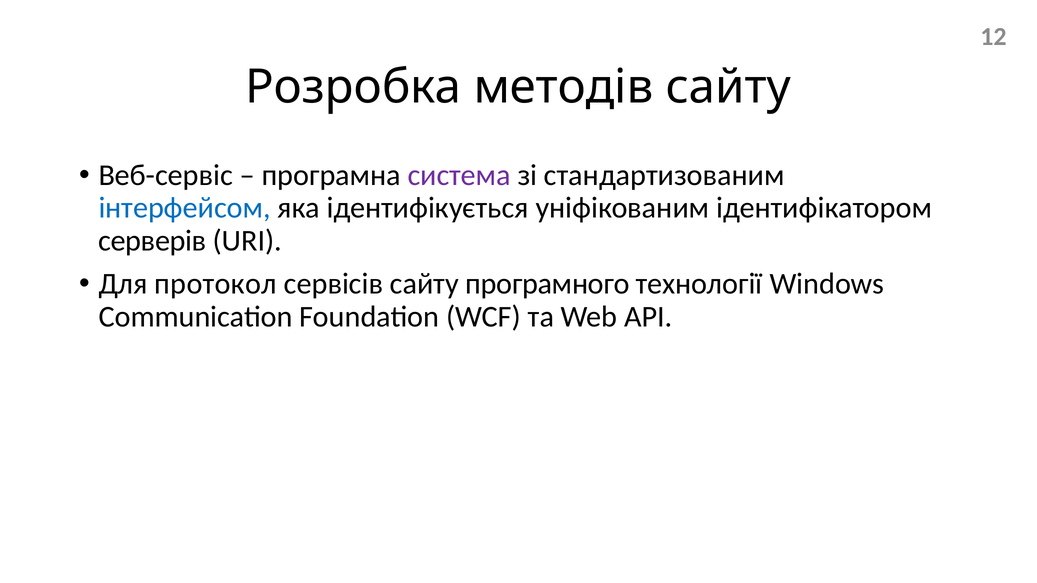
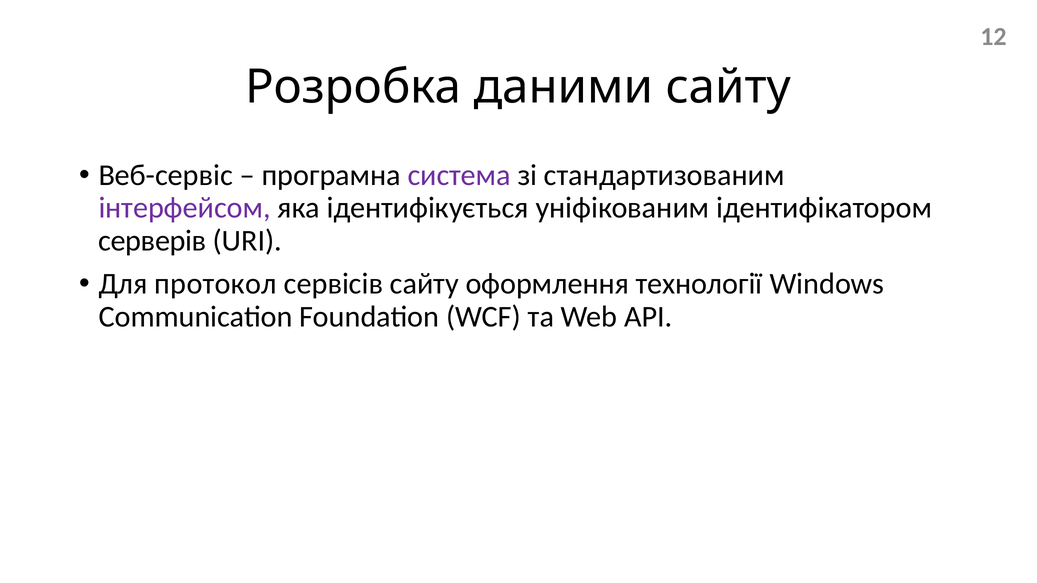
методів: методів -> даними (563, 87)
інтерфейсом colour: blue -> purple (185, 208)
програмного: програмного -> оформлення (547, 284)
